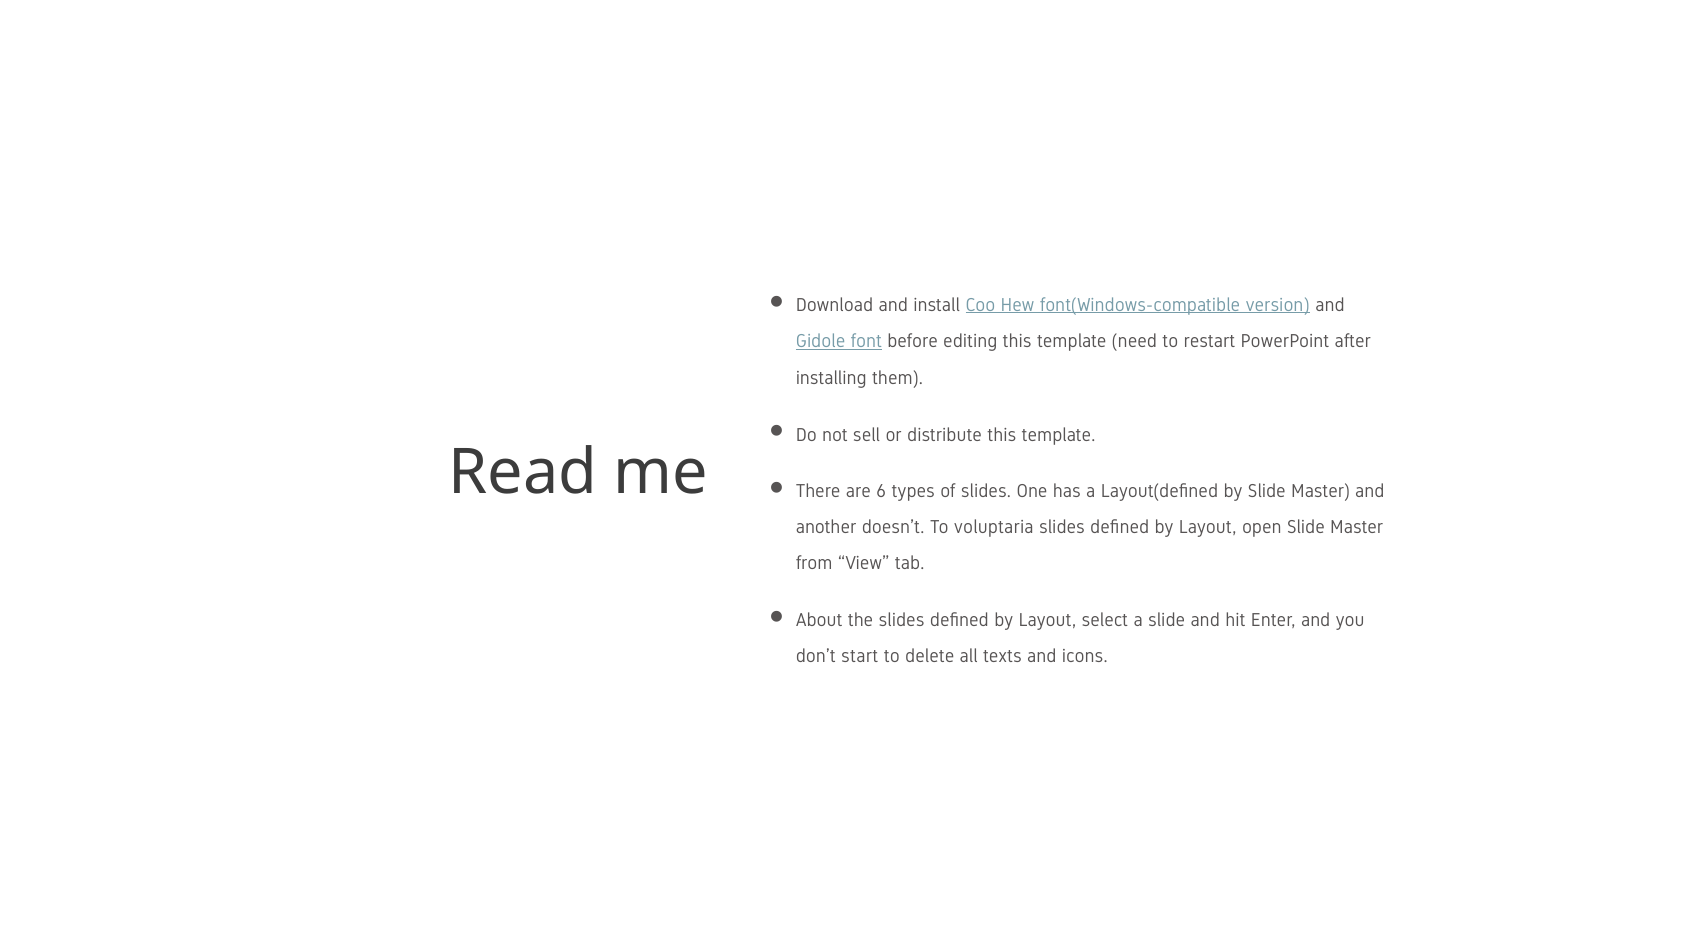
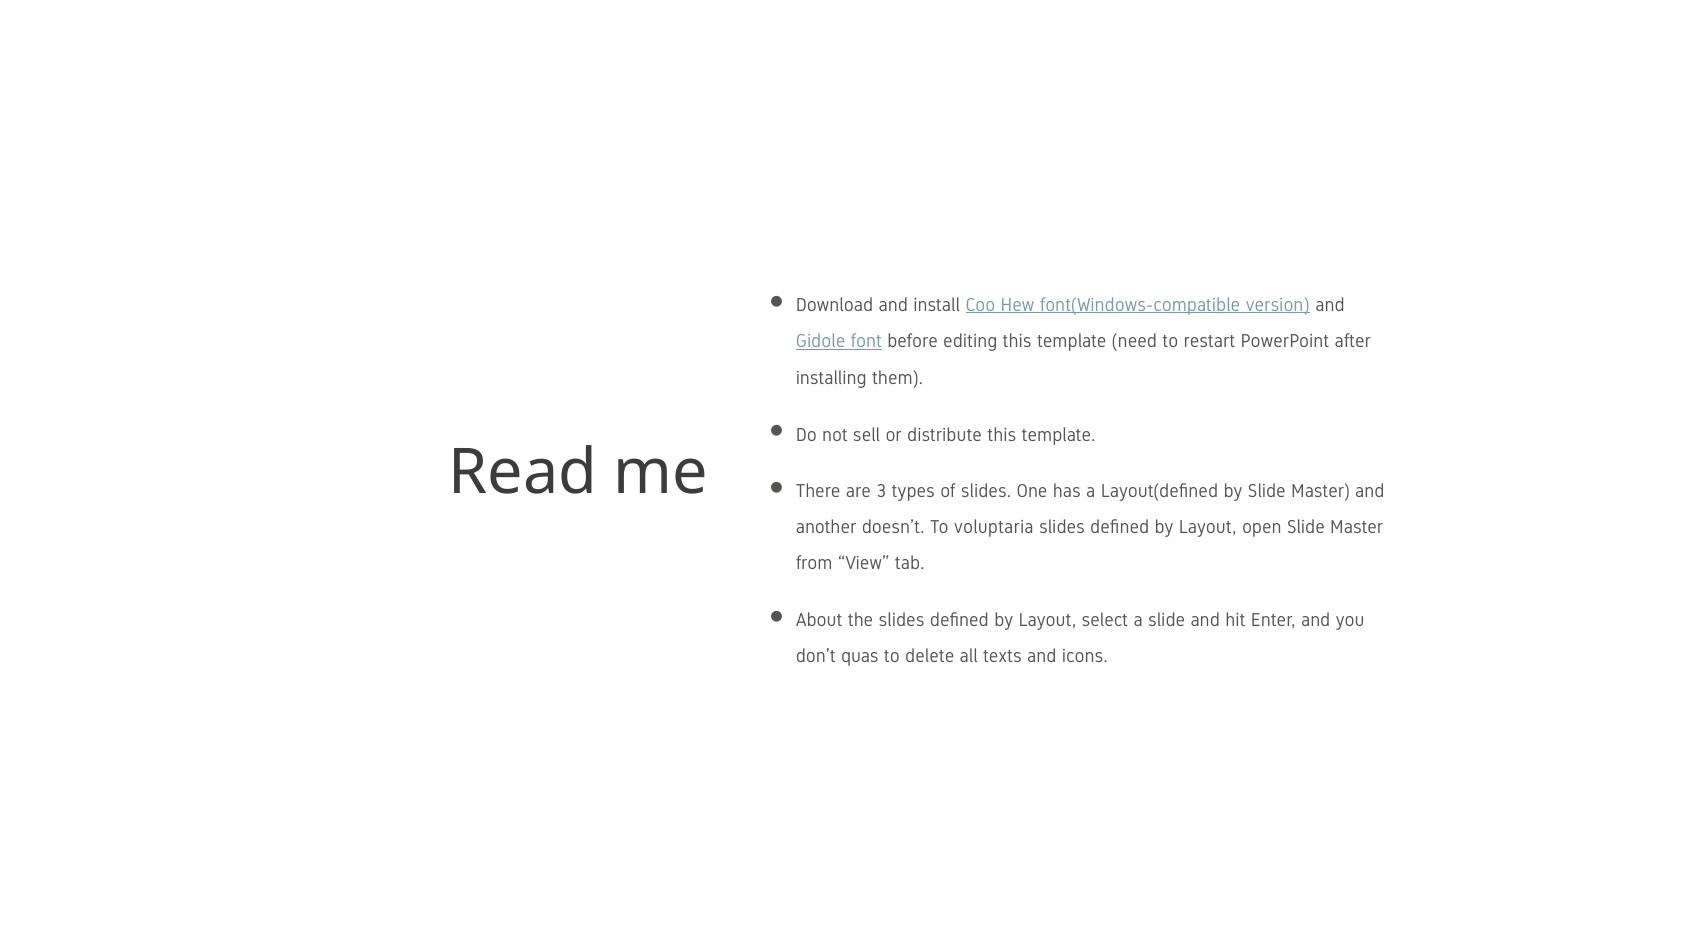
6: 6 -> 3 (881, 491)
start: start -> quas (860, 656)
